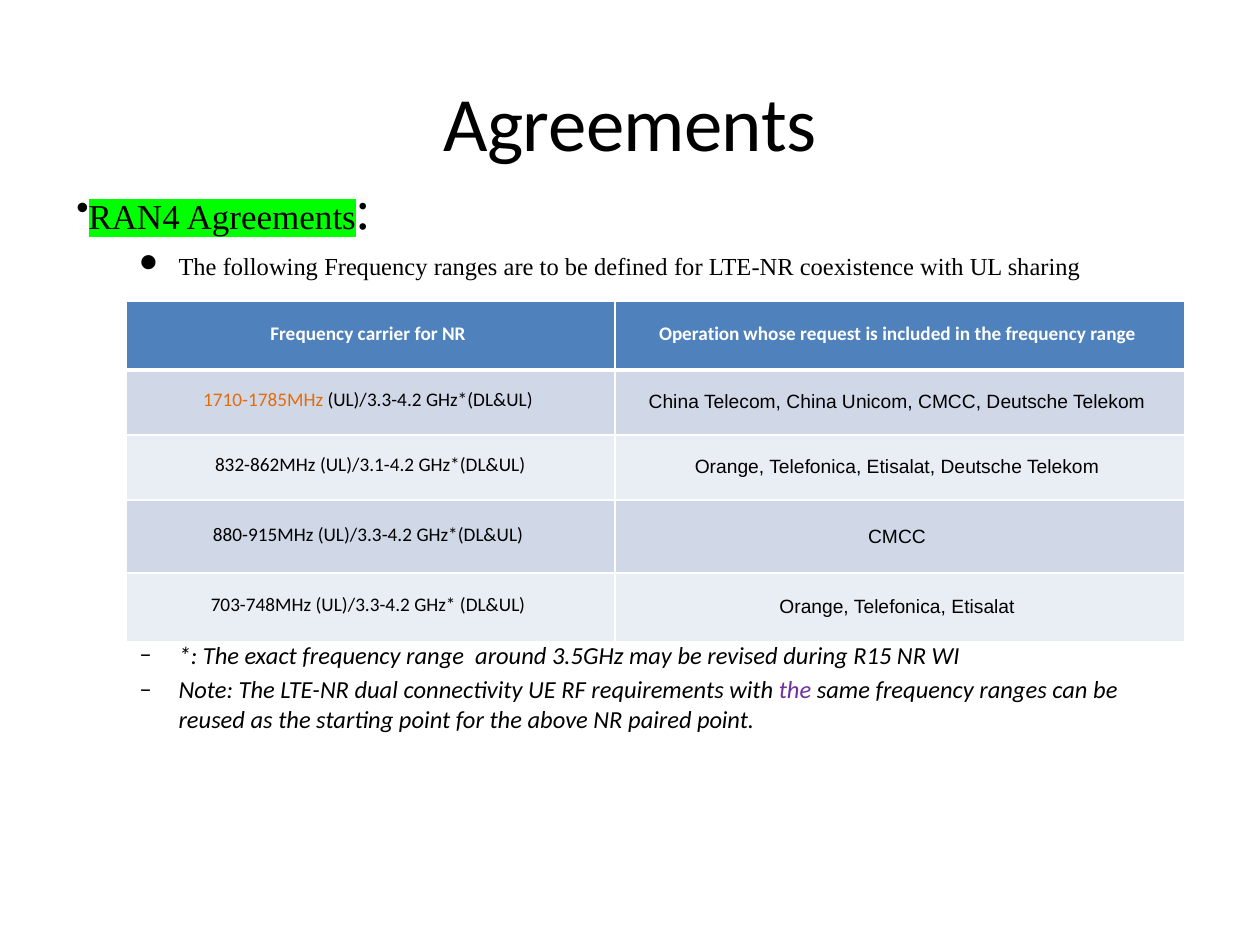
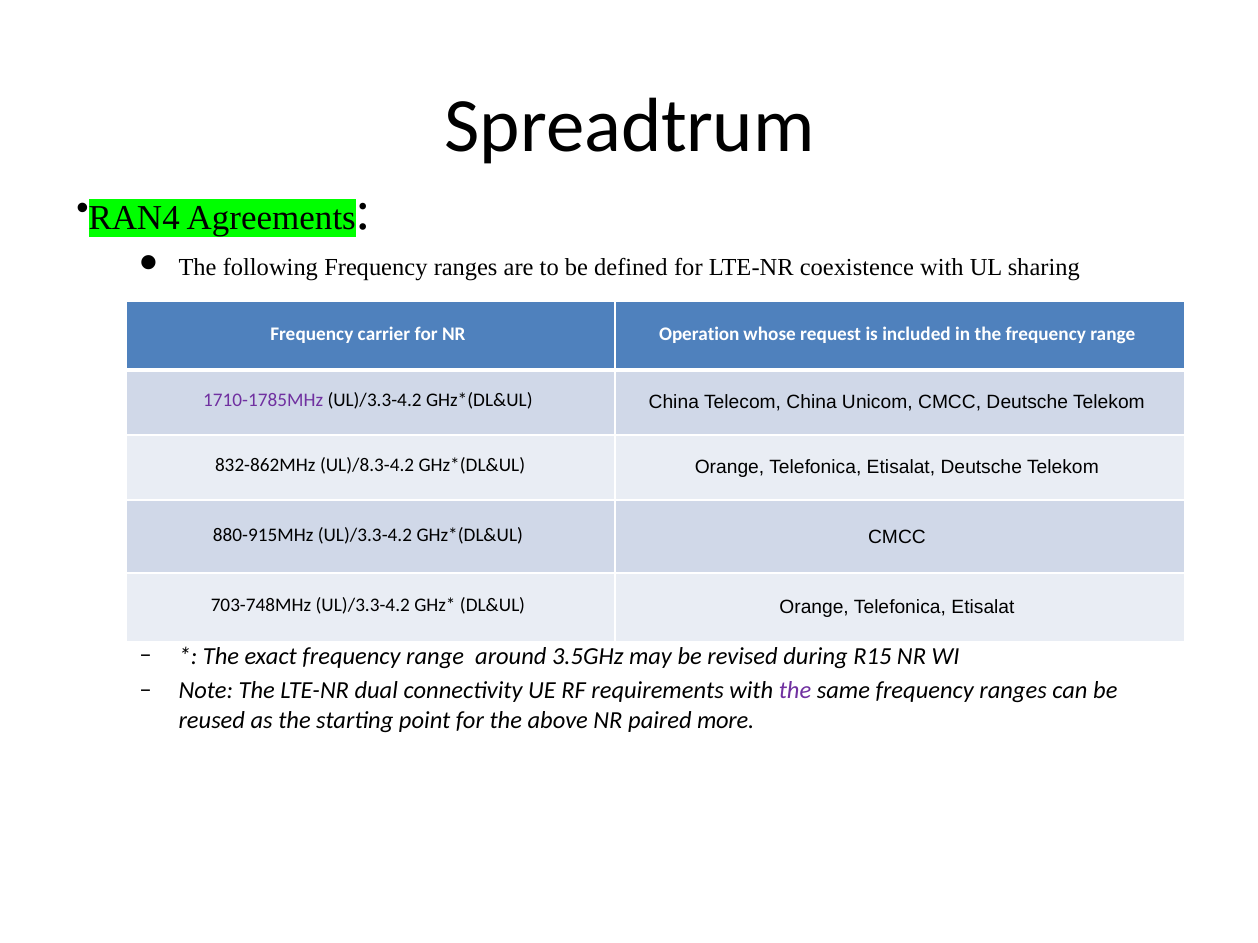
Agreements: Agreements -> Spreadtrum (630, 126)
1710-1785MHz colour: orange -> purple (263, 400)
UL)/3.1-4.2: UL)/3.1-4.2 -> UL)/8.3-4.2 (367, 465)
paired point: point -> more (726, 720)
